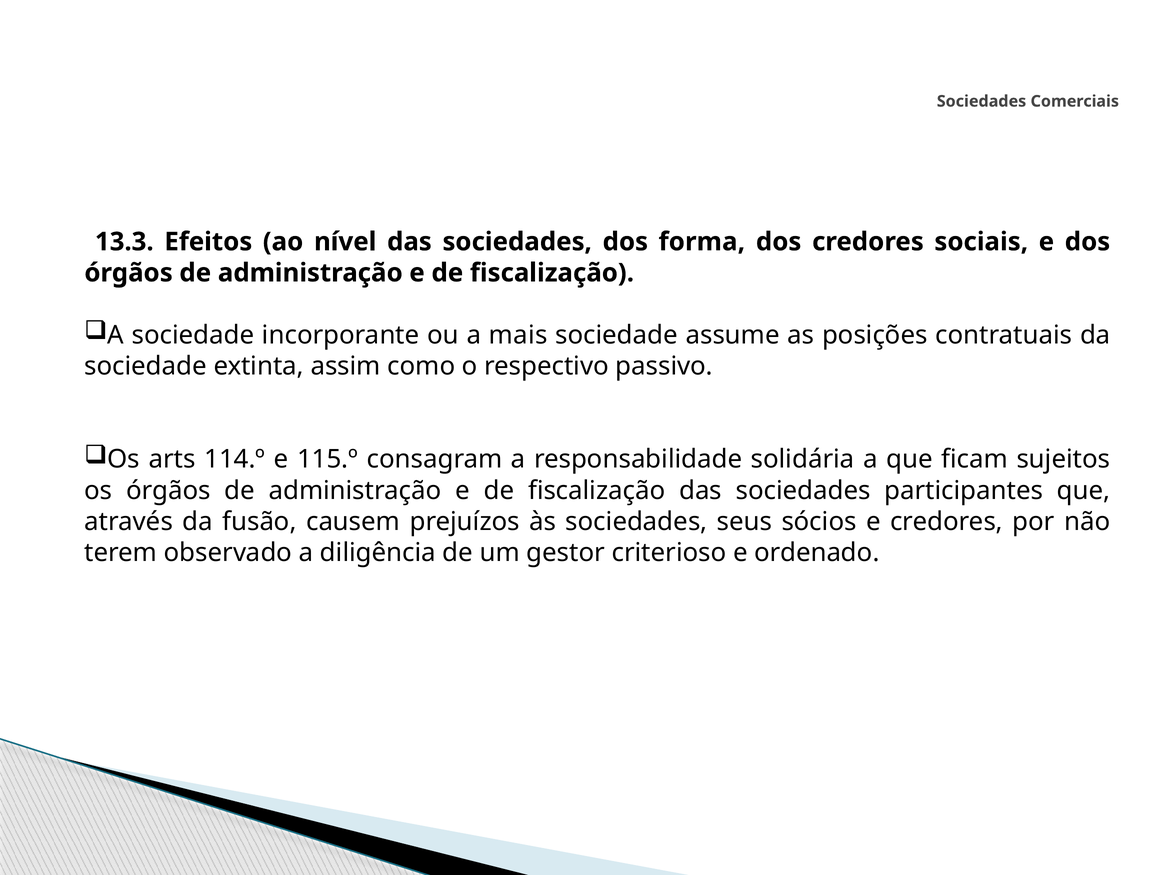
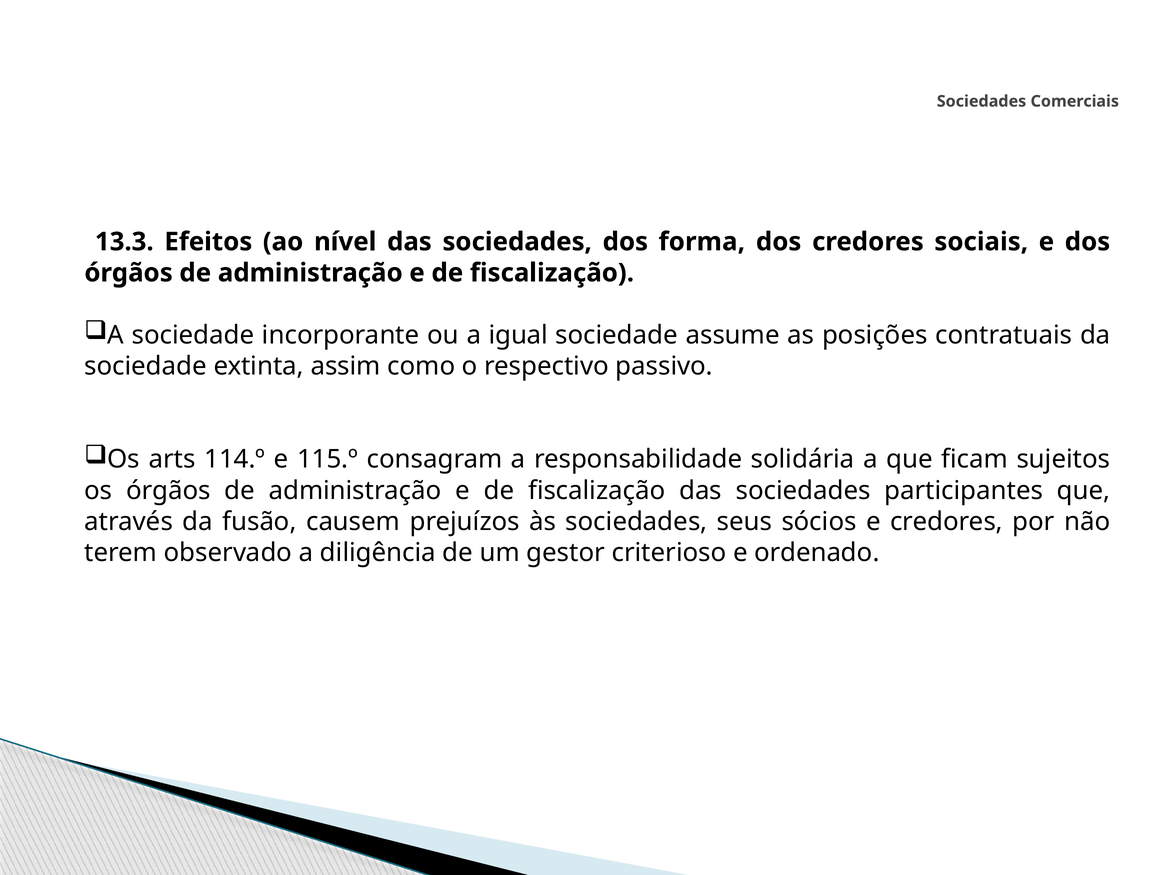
mais: mais -> igual (518, 335)
